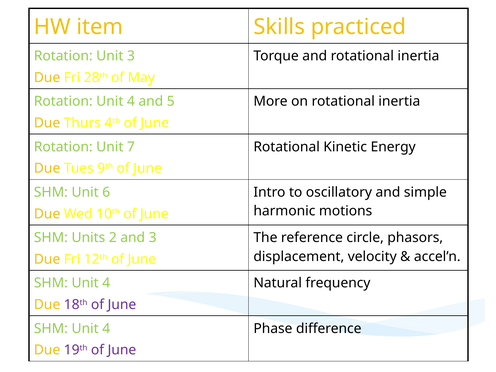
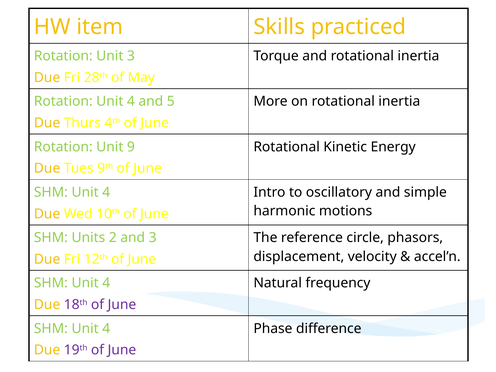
7: 7 -> 9 (131, 147)
6: 6 -> 4 (106, 192)
